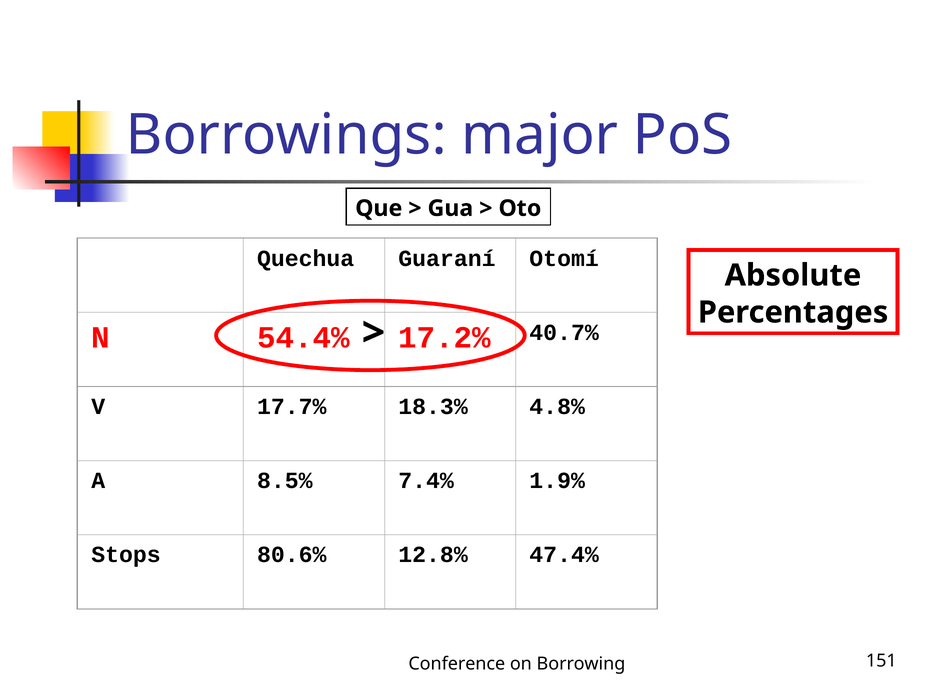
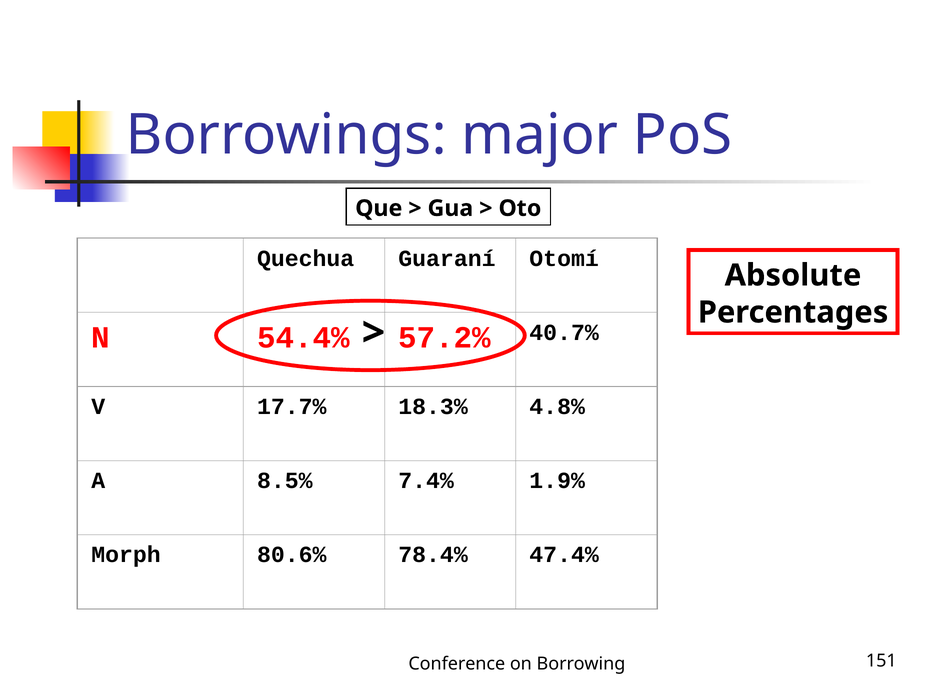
17.2%: 17.2% -> 57.2% (445, 338)
Stops: Stops -> Morph (126, 555)
12.8%: 12.8% -> 78.4% (433, 555)
